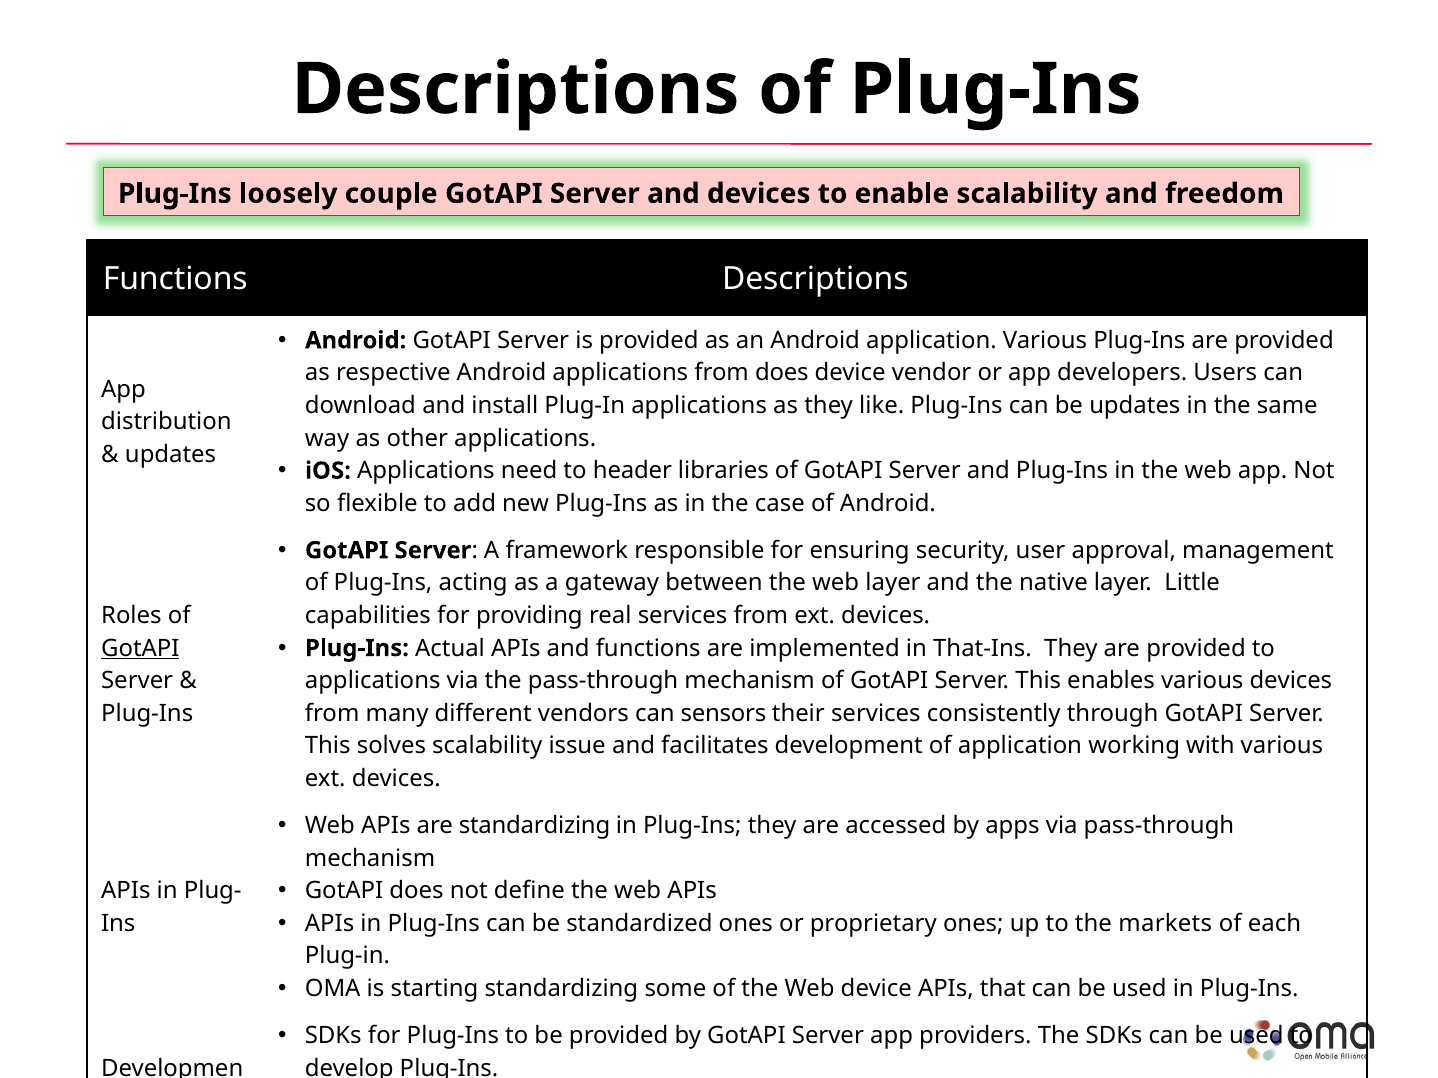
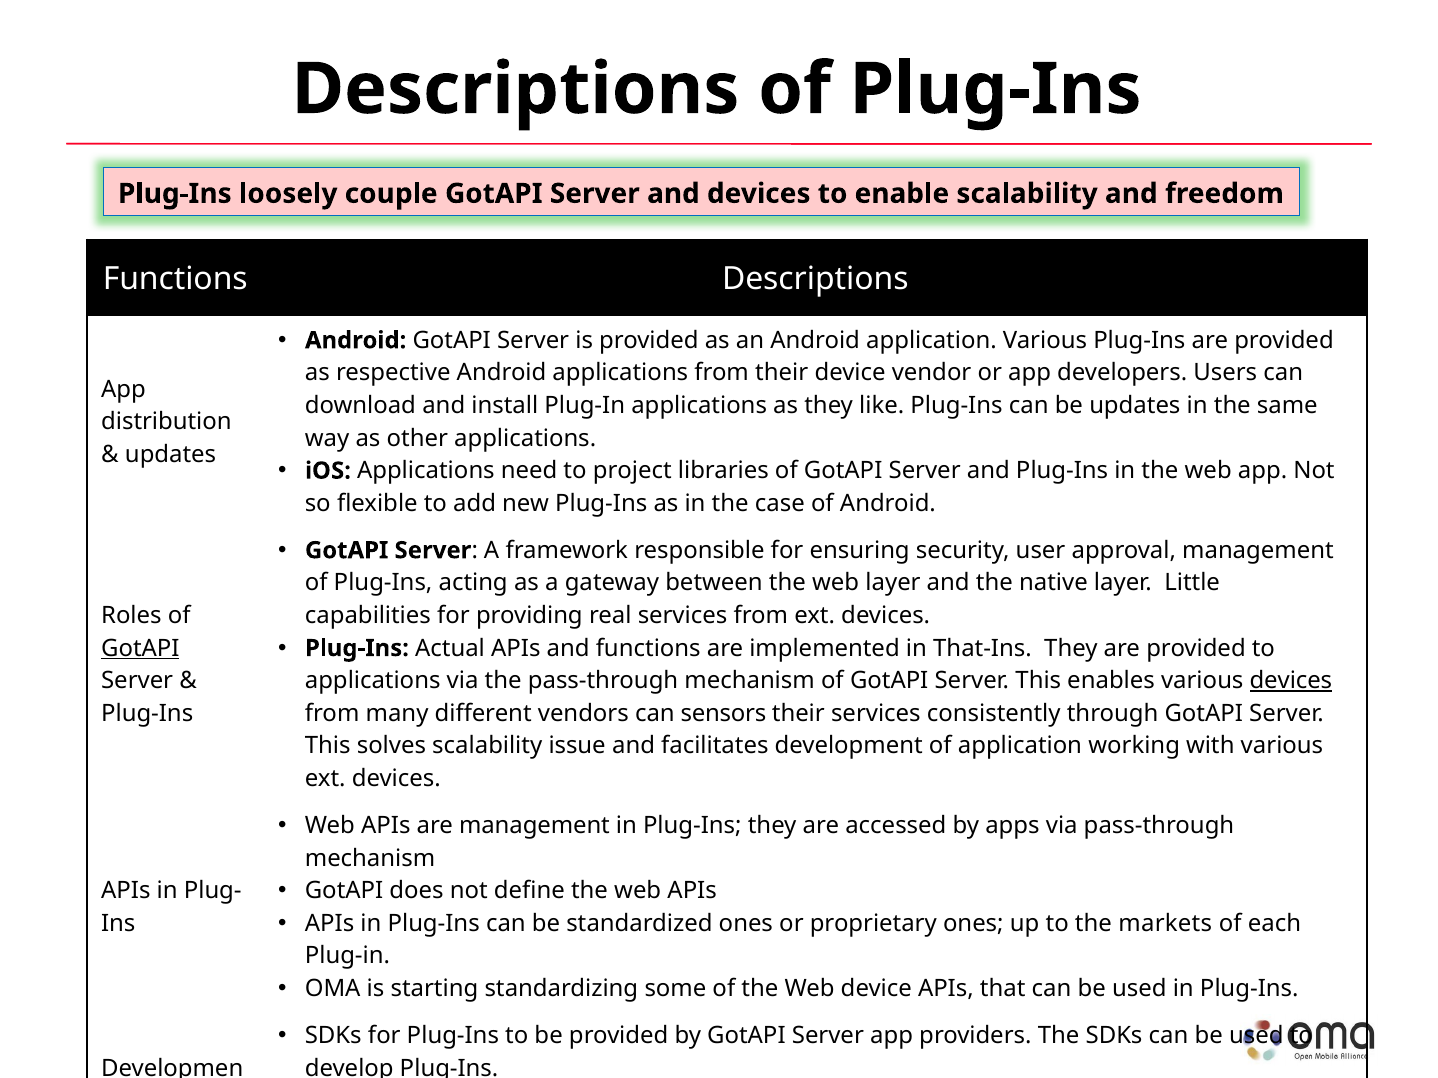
from does: does -> their (782, 373)
to header: header -> project (632, 471)
devices underline: none -> present (1291, 681)
are standardizing: standardizing -> management (534, 826)
